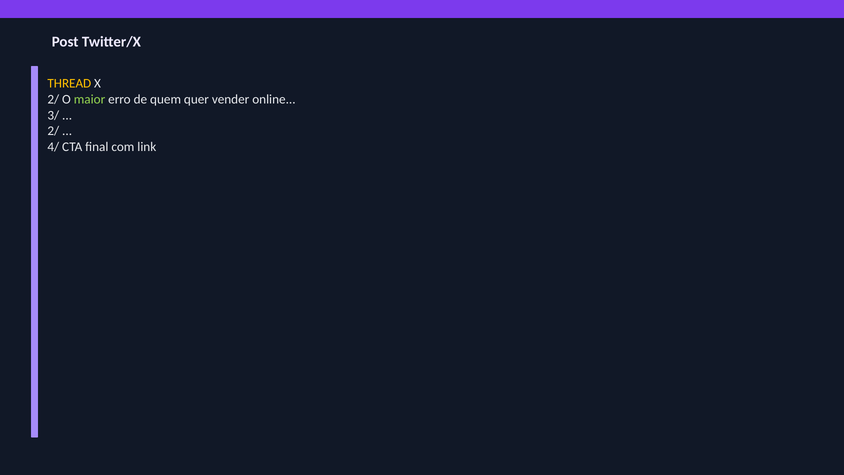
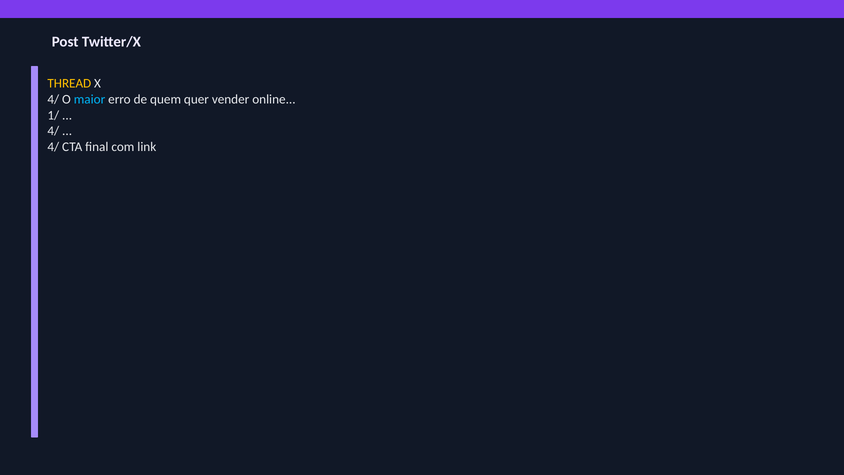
2/: 2/ -> 4/ (53, 99)
maior colour: light green -> light blue (90, 99)
3/: 3/ -> 1/ (53, 115)
2/: 2/ -> 4/ (53, 131)
